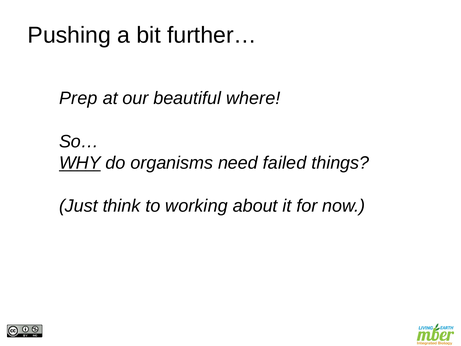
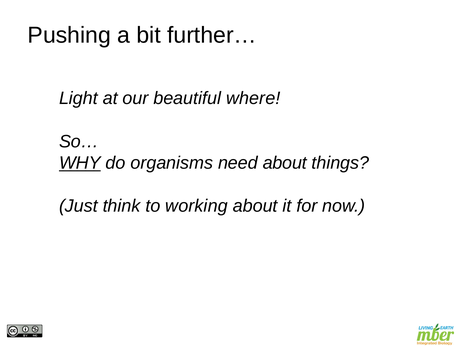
Prep: Prep -> Light (78, 98)
need failed: failed -> about (285, 163)
